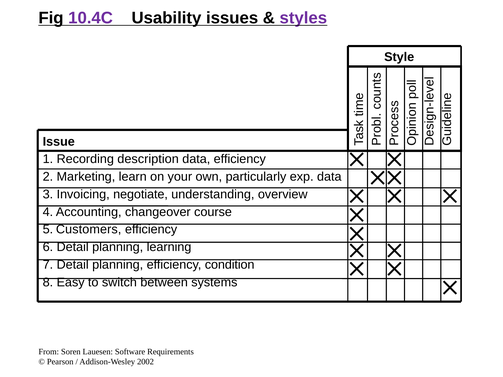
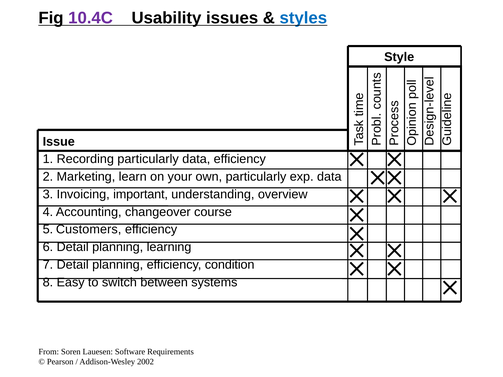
styles colour: purple -> blue (303, 18)
Recording description: description -> particularly (148, 159)
negotiate: negotiate -> important (141, 194)
